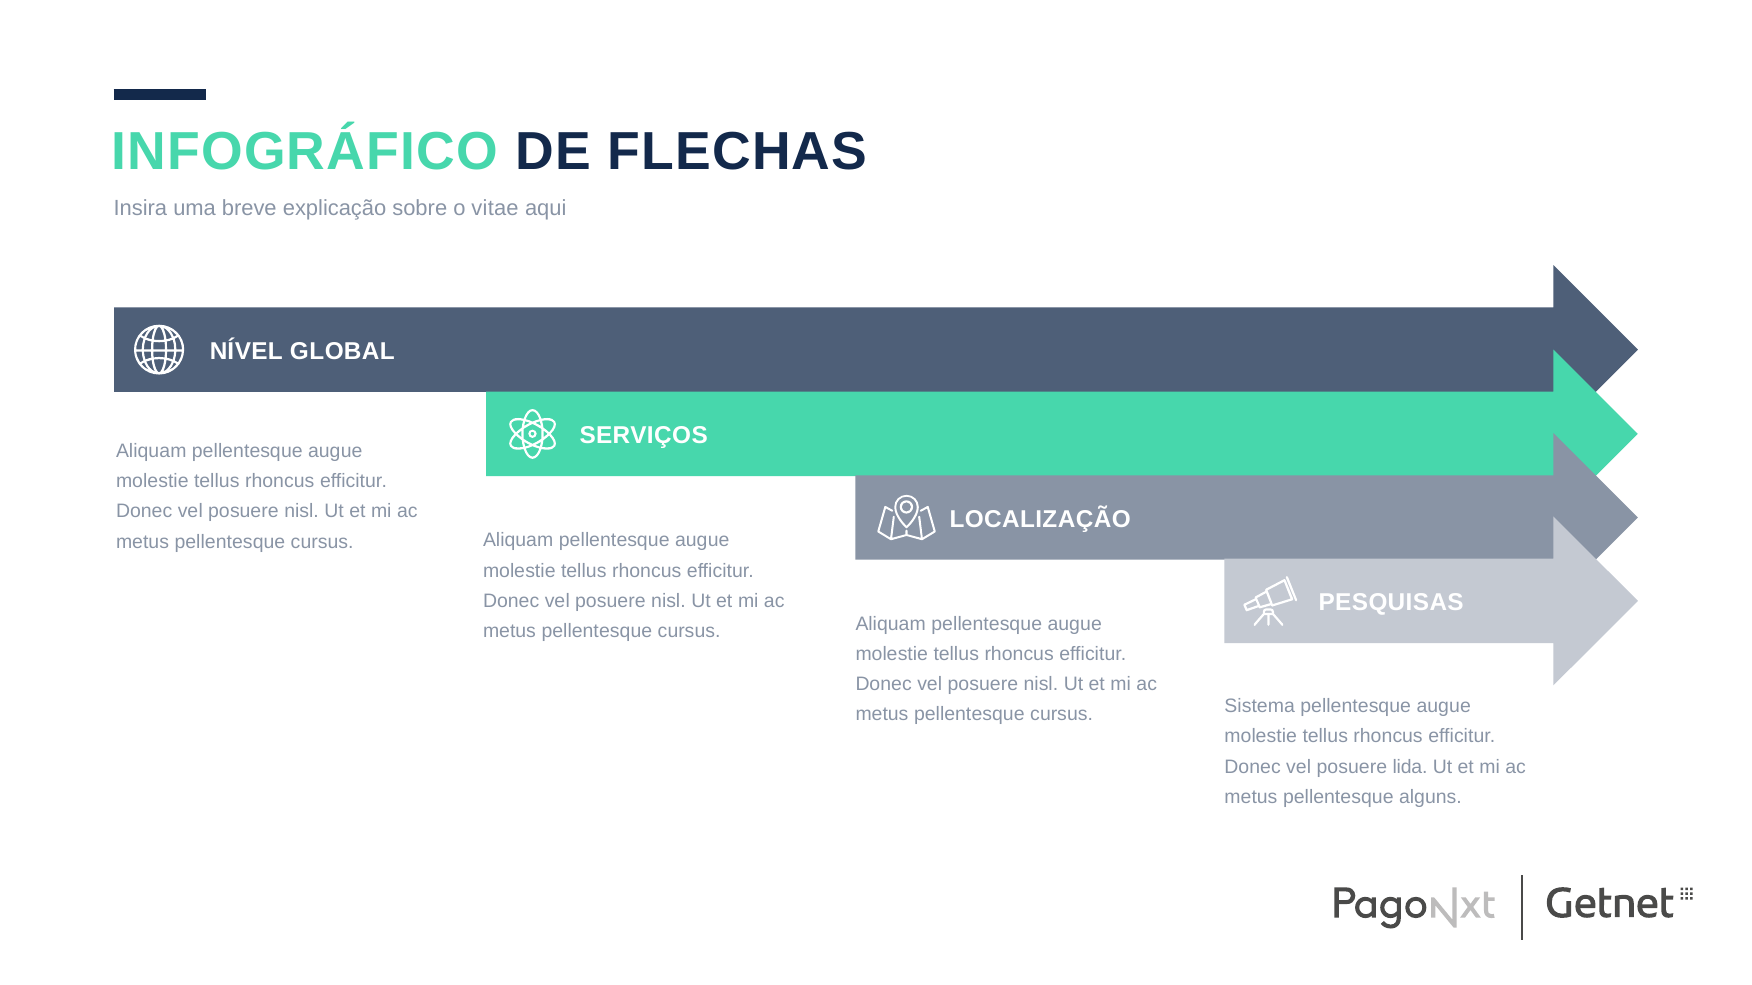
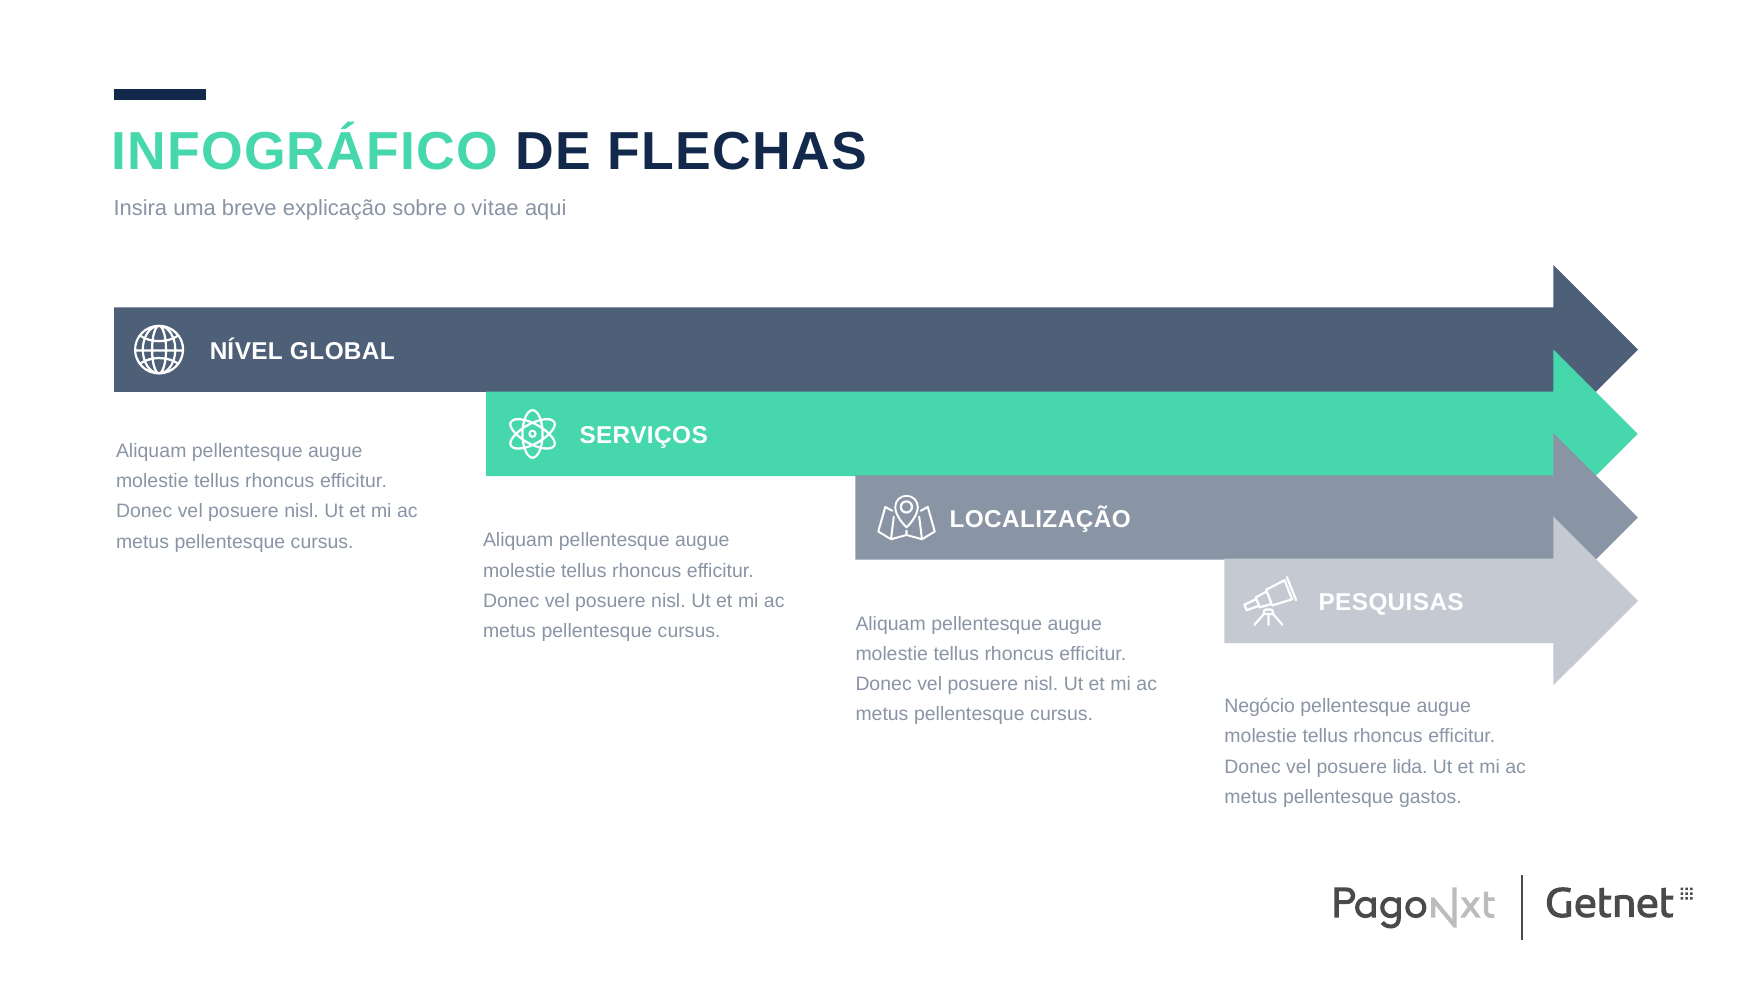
Sistema: Sistema -> Negócio (1260, 707)
alguns: alguns -> gastos (1430, 798)
